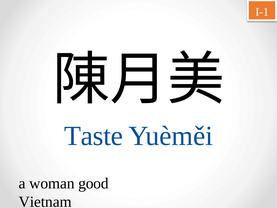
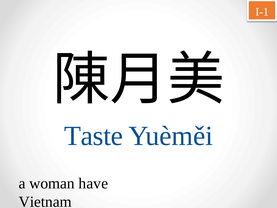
good: good -> have (93, 183)
